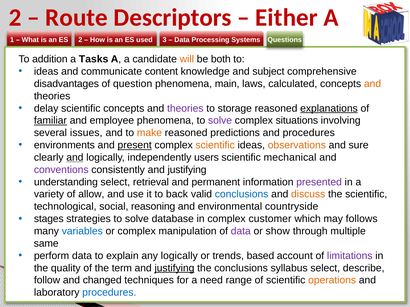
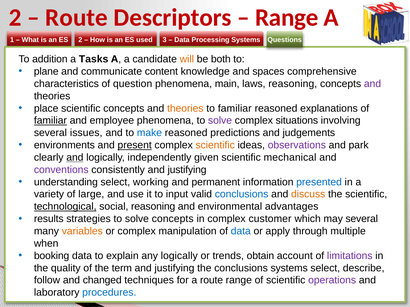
Either: Either -> Range (287, 18)
ideas: ideas -> plane (46, 72)
subject: subject -> spaces (268, 72)
disadvantages: disadvantages -> characteristics (66, 84)
laws calculated: calculated -> reasoning (293, 84)
and colour: orange -> purple (373, 84)
delay: delay -> place (46, 108)
theories colour: purple -> orange (185, 108)
to storage: storage -> familiar (235, 108)
explanations underline: present -> none (329, 108)
make colour: orange -> blue (149, 133)
and procedures: procedures -> judgements (309, 133)
observations colour: orange -> purple (297, 145)
sure: sure -> park (359, 145)
users: users -> given (206, 158)
retrieval: retrieval -> working (151, 182)
presented colour: purple -> blue (319, 182)
allow: allow -> large (91, 195)
back: back -> input (177, 195)
technological underline: none -> present (65, 207)
countryside: countryside -> advantages (292, 207)
stages: stages -> results (49, 219)
solve database: database -> concepts (173, 219)
may follows: follows -> several (362, 219)
variables colour: blue -> orange (82, 231)
data colour: purple -> blue (241, 231)
show: show -> apply (278, 231)
same: same -> when (46, 244)
perform: perform -> booking (52, 256)
based: based -> obtain (260, 256)
justifying underline: present -> none (174, 268)
conclusions syllabus: syllabus -> systems (289, 268)
a need: need -> route (211, 281)
operations colour: orange -> purple (332, 281)
